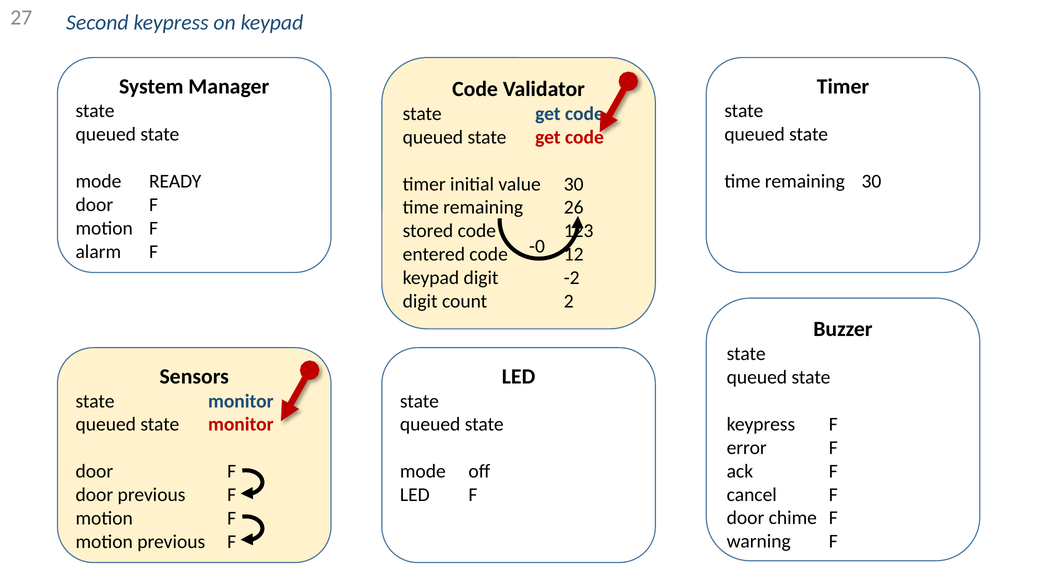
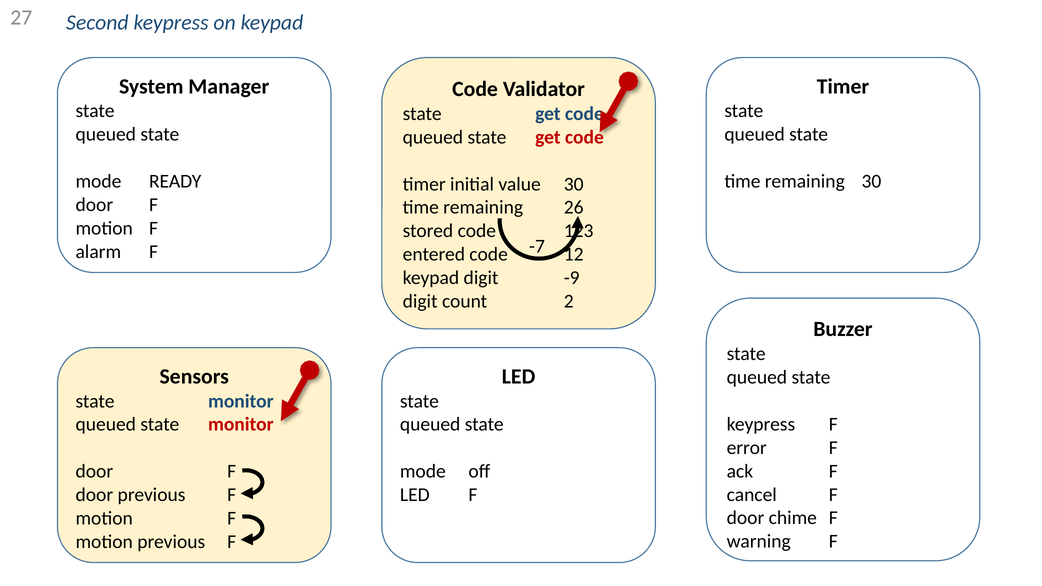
-0: -0 -> -7 (537, 246)
-2: -2 -> -9 (572, 278)
